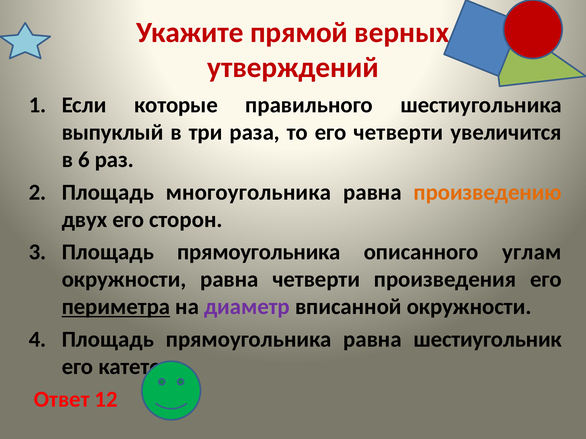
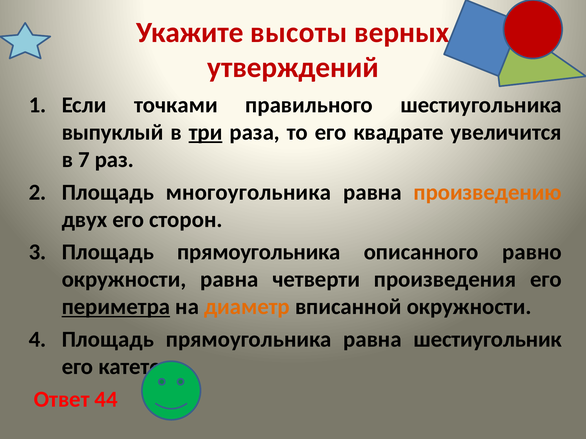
прямой: прямой -> высоты (299, 33)
которые: которые -> точками (176, 105)
три underline: none -> present (206, 133)
его четверти: четверти -> квадрате (399, 133)
6: 6 -> 7 (84, 160)
углам: углам -> равно (532, 252)
диаметр colour: purple -> orange (247, 307)
12: 12 -> 44 (106, 400)
